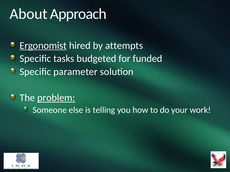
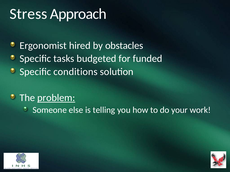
About: About -> Stress (28, 14)
Ergonomist underline: present -> none (43, 46)
attempts: attempts -> obstacles (124, 46)
parameter: parameter -> conditions (75, 72)
